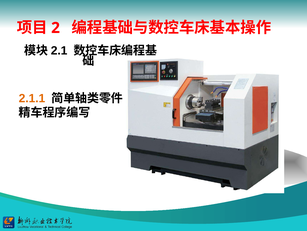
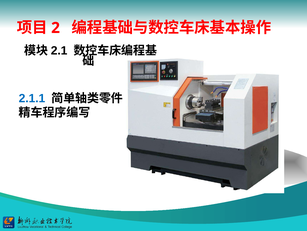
2.1.1 colour: orange -> blue (32, 98)
